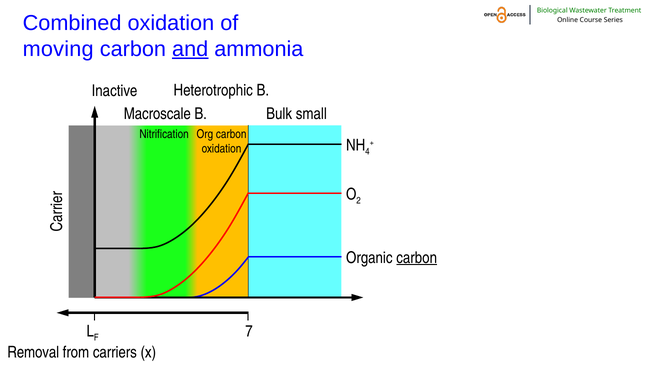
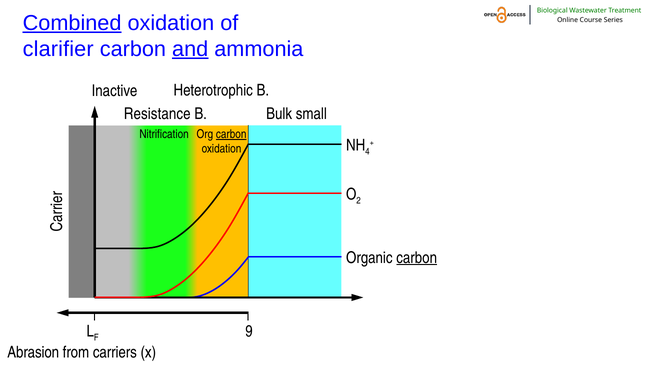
Combined underline: none -> present (72, 23)
moving: moving -> clarifier (58, 49)
Macroscale: Macroscale -> Resistance (157, 114)
carbon underline: none -> present (231, 135)
7: 7 -> 9 (249, 332)
Removal: Removal -> Abrasion (33, 353)
